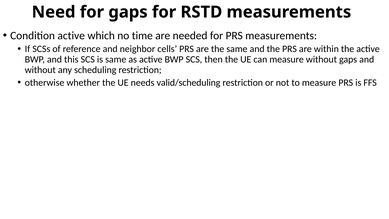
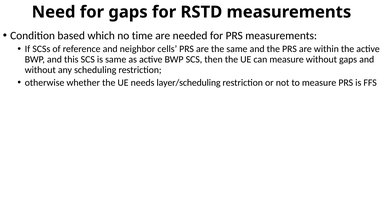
Condition active: active -> based (71, 36)
valid/scheduling: valid/scheduling -> layer/scheduling (189, 82)
